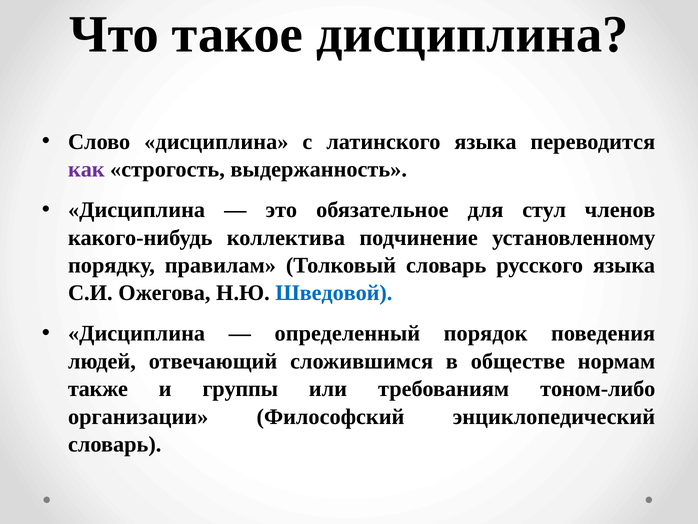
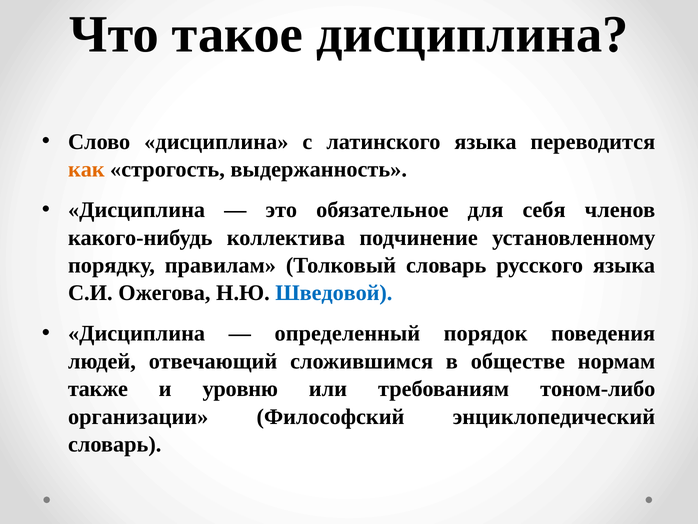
как colour: purple -> orange (86, 169)
стул: стул -> себя (544, 210)
группы: группы -> уровню (240, 389)
